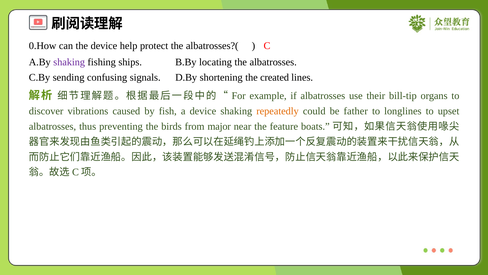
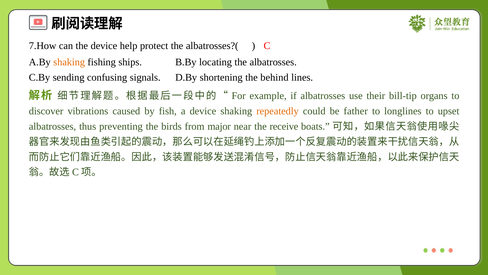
0.How: 0.How -> 7.How (43, 46)
shaking colour: purple -> orange (69, 62)
created: created -> behind (274, 77)
feature: feature -> receive (284, 126)
